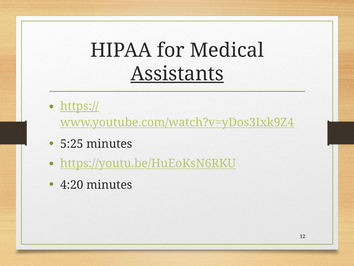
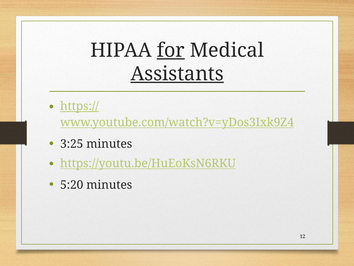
for underline: none -> present (171, 50)
5:25: 5:25 -> 3:25 (72, 144)
4:20: 4:20 -> 5:20 (72, 185)
